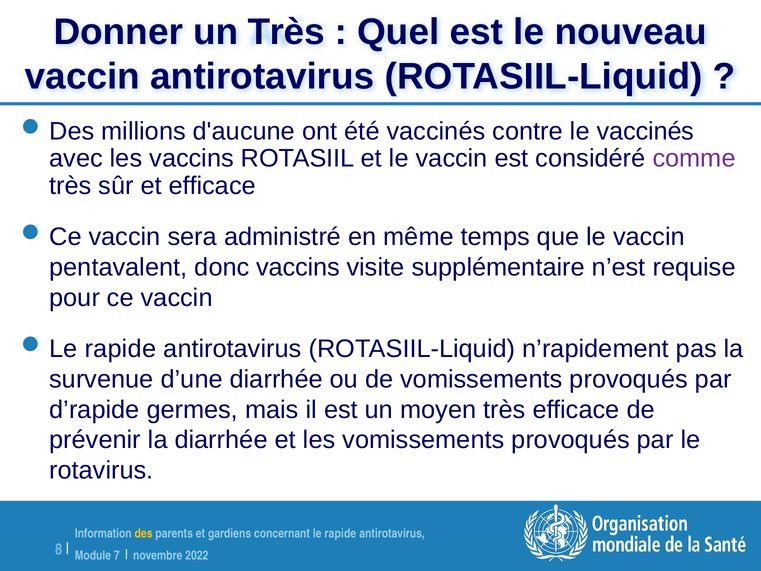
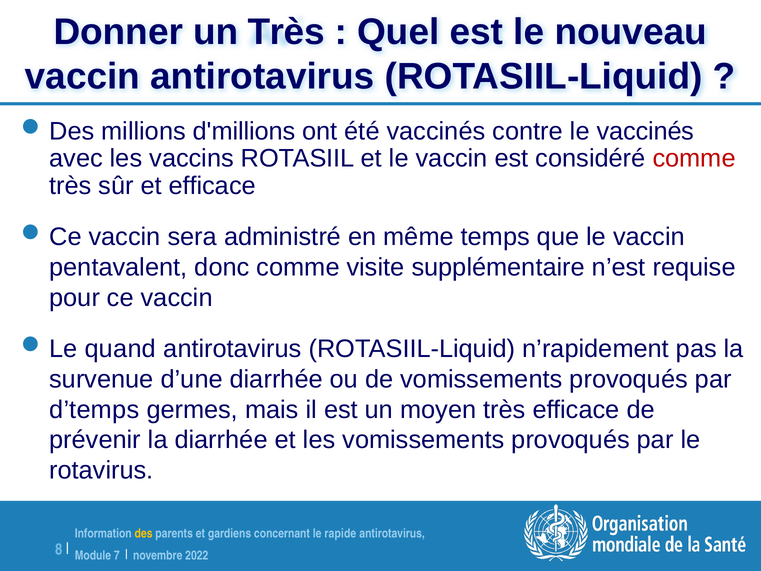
d'aucune: d'aucune -> d'millions (244, 131)
comme colour: purple -> red (694, 159)
donc vaccins: vaccins -> comme (298, 267)
rapide: rapide -> quand (120, 349)
d’rapide: d’rapide -> d’temps (94, 409)
